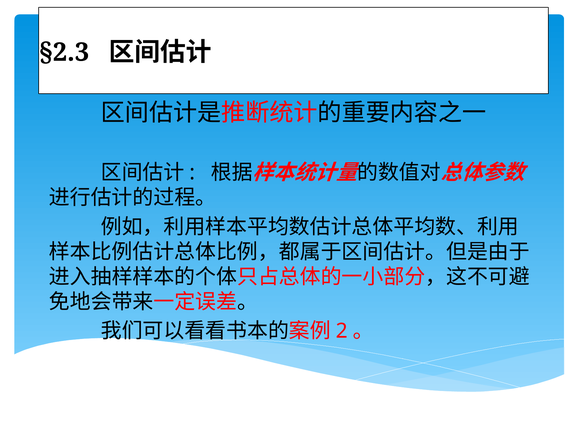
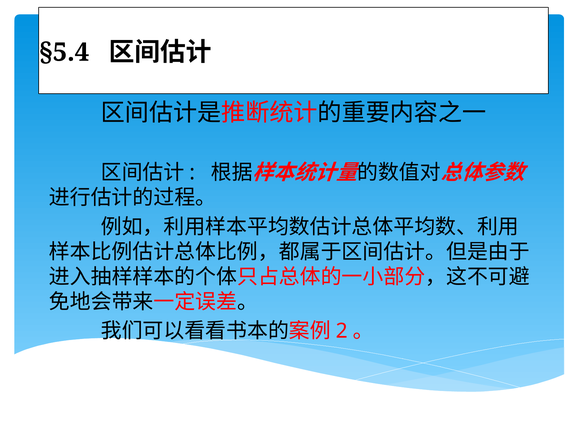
§2.3: §2.3 -> §5.4 (64, 52)
